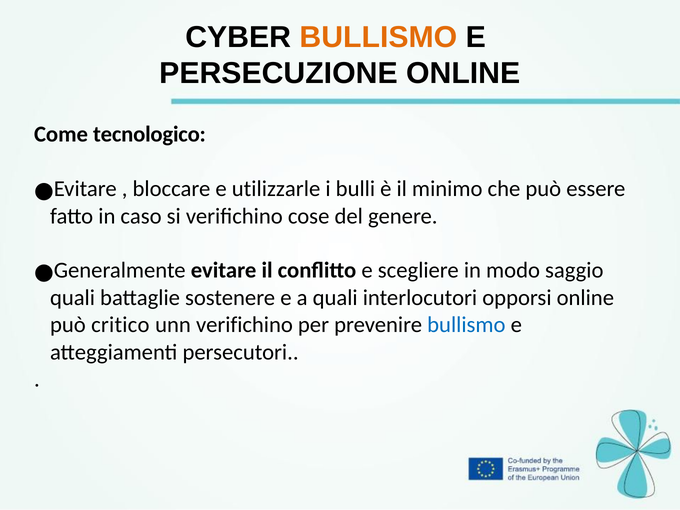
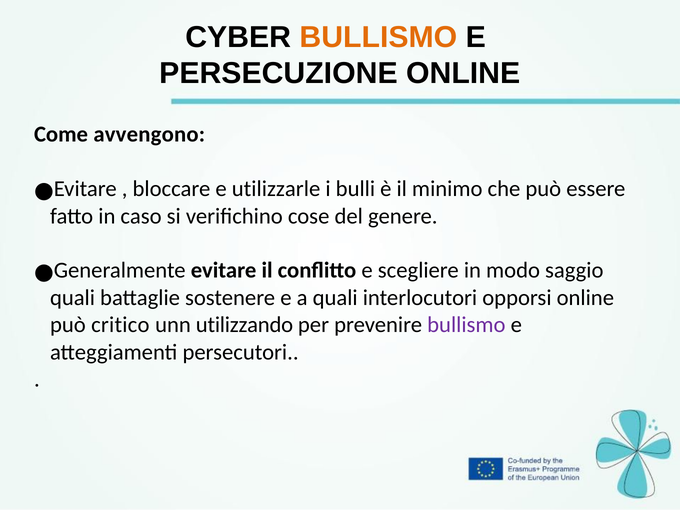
tecnologico: tecnologico -> avvengono (149, 134)
unn verifichino: verifichino -> utilizzando (245, 325)
bullismo colour: blue -> purple (466, 325)
